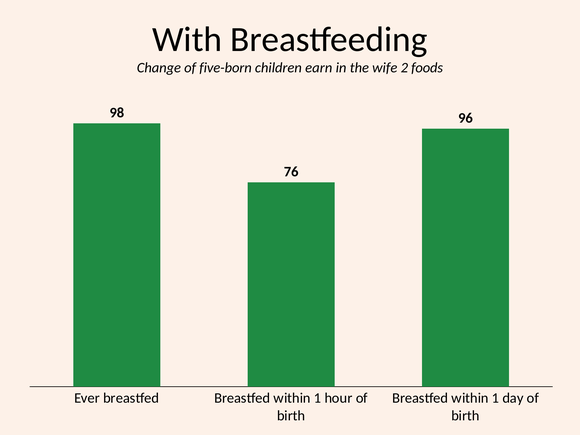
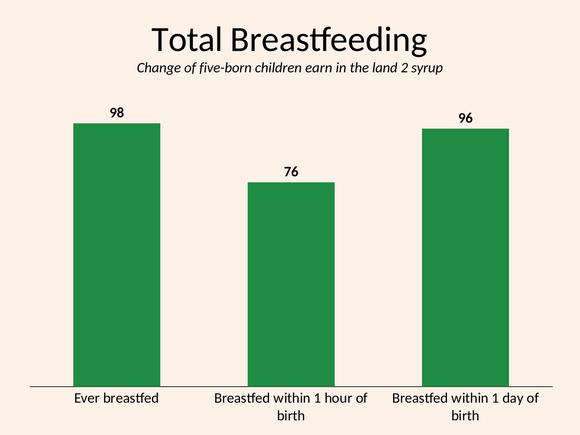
With: With -> Total (187, 40)
wife: wife -> land (385, 68)
foods: foods -> syrup (427, 68)
